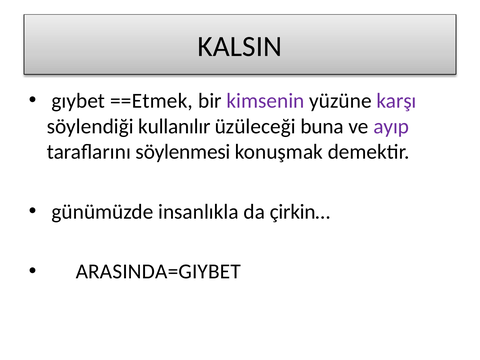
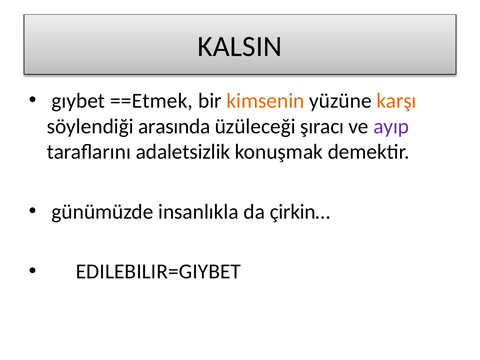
kimsenin colour: purple -> orange (265, 101)
karşı colour: purple -> orange (396, 101)
kullanılır: kullanılır -> arasında (174, 126)
buna: buna -> şıracı (322, 126)
söylenmesi: söylenmesi -> adaletsizlik (183, 152)
ARASINDA=GIYBET: ARASINDA=GIYBET -> EDILEBILIR=GIYBET (158, 271)
